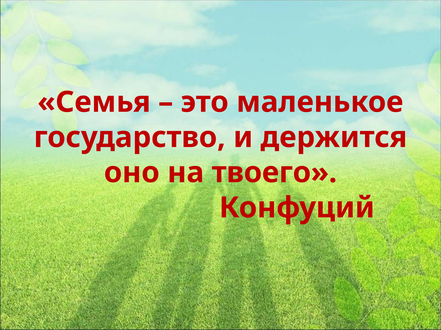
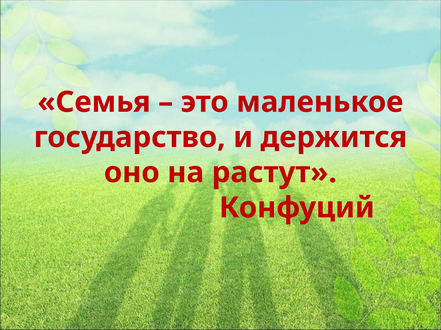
твоего: твоего -> растут (274, 173)
